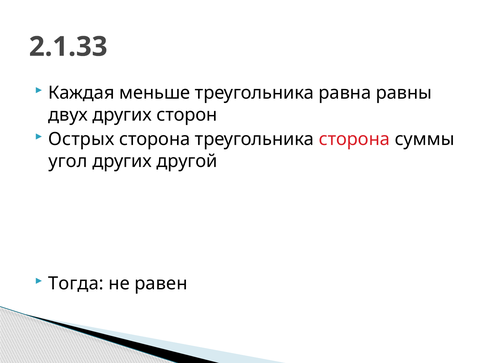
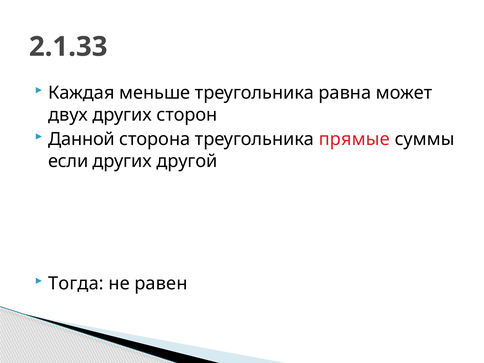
равны: равны -> может (404, 93)
Острых: Острых -> Данной (82, 139)
треугольника сторона: сторона -> прямые (354, 139)
угол: угол -> если (68, 161)
